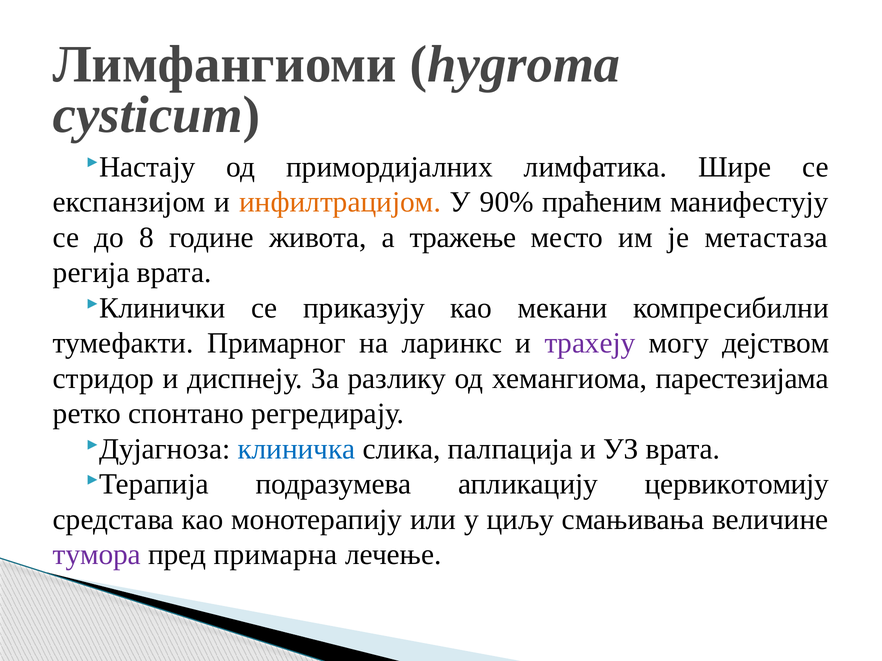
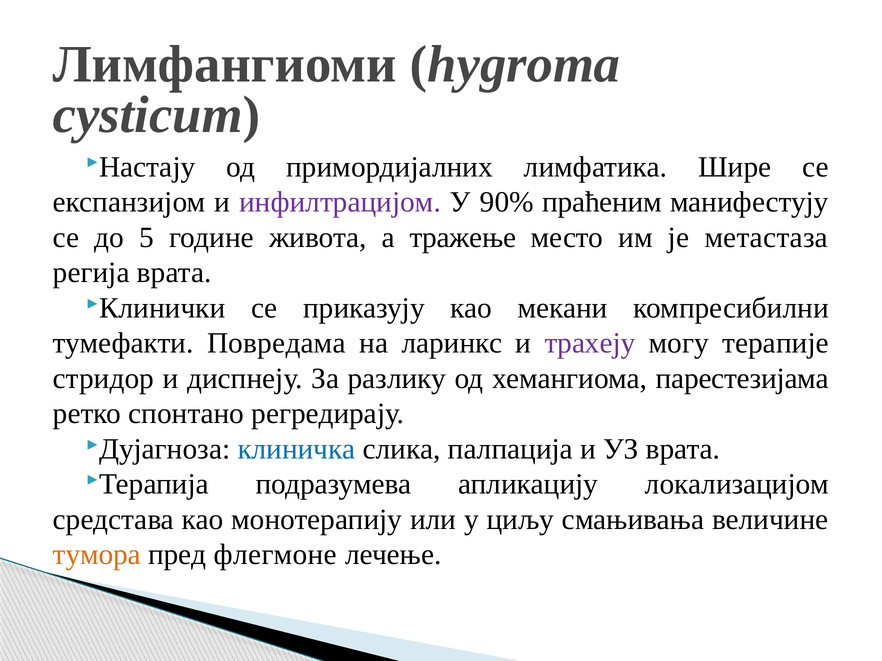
инфилтрацијом colour: orange -> purple (340, 202)
8: 8 -> 5 (147, 238)
Примарног: Примарног -> Повредама (276, 343)
дејством: дејством -> терапије (776, 343)
цервикотомију: цервикотомију -> локализацијом (737, 484)
тумора colour: purple -> orange (97, 555)
примарна: примарна -> флегмоне (275, 555)
